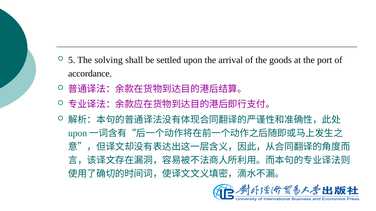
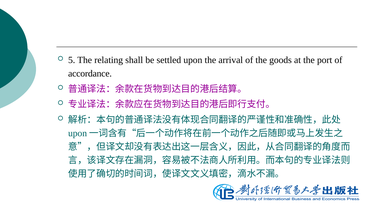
solving: solving -> relating (109, 60)
